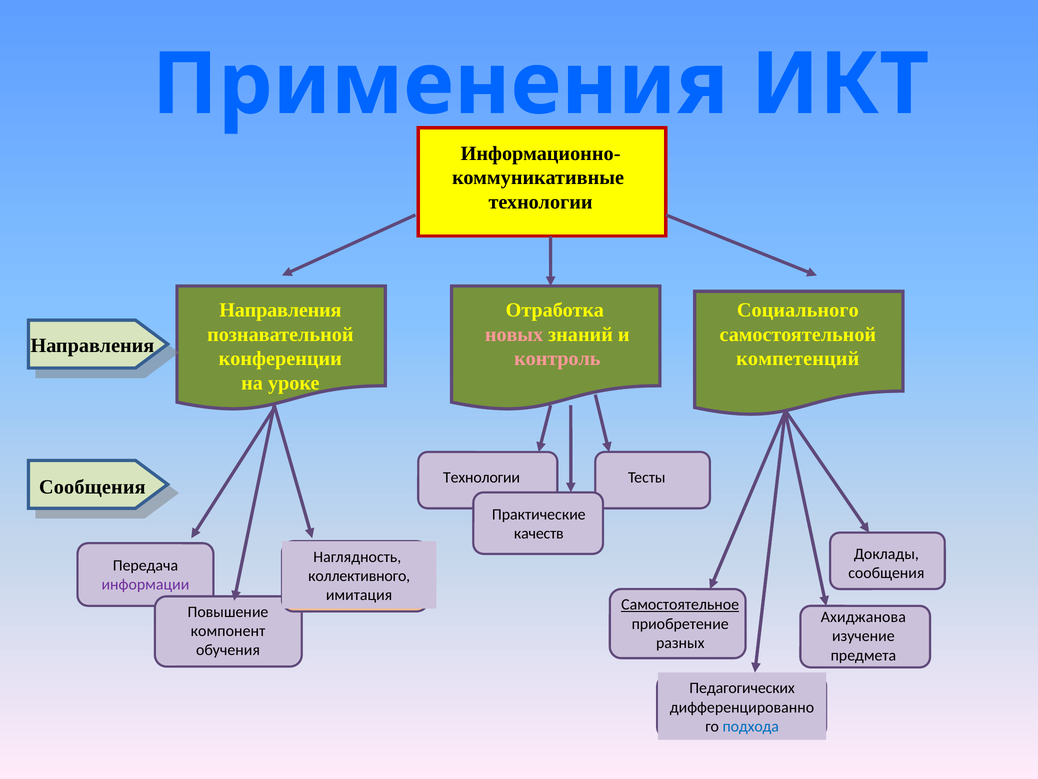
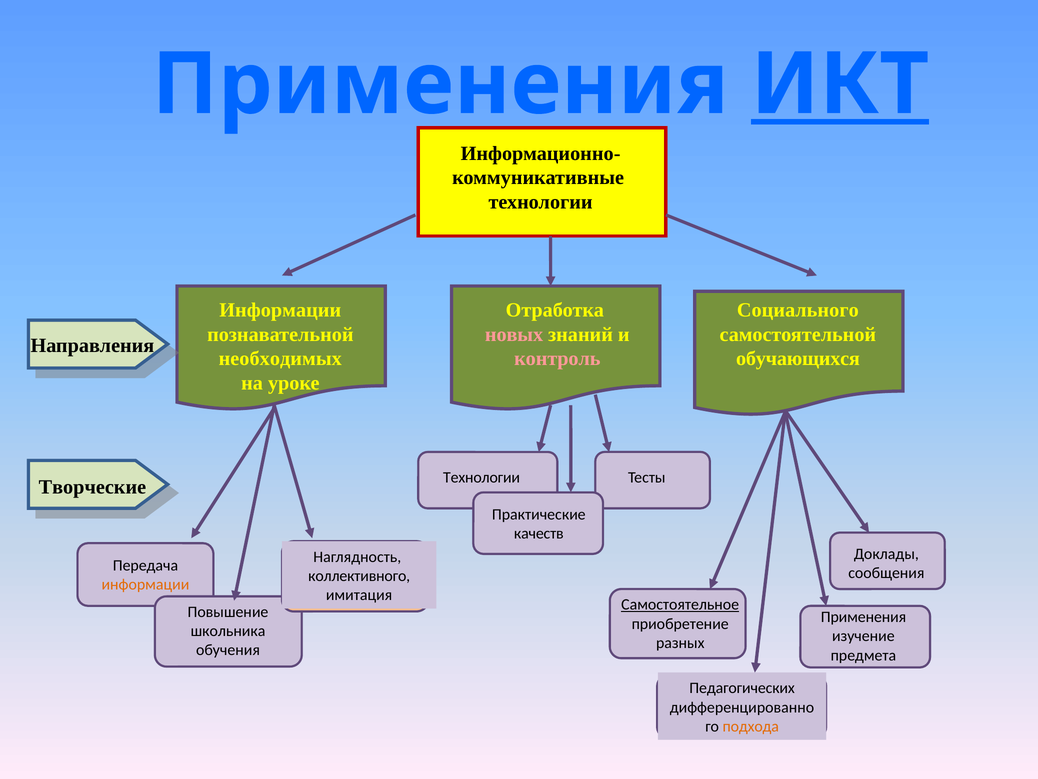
ИКТ underline: none -> present (840, 84)
Направления: Направления -> Информации (280, 310)
конференции: конференции -> необходимых (280, 358)
компетенций: компетенций -> обучающихся (798, 358)
Сообщения: Сообщения -> Творческие (92, 487)
информации colour: purple -> orange (145, 584)
Ахиджанова: Ахиджанова -> Применения (863, 617)
компонент: компонент -> школьника (228, 631)
подхода colour: blue -> orange (751, 726)
